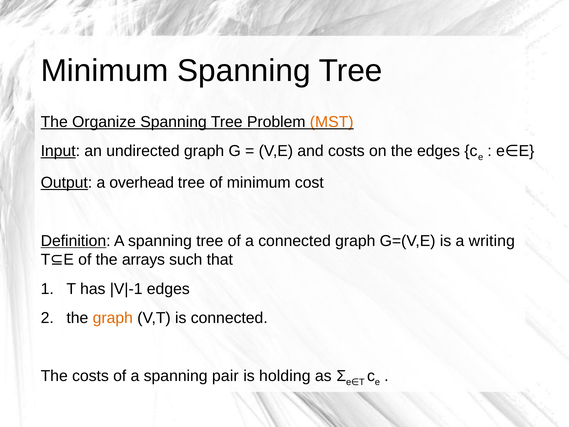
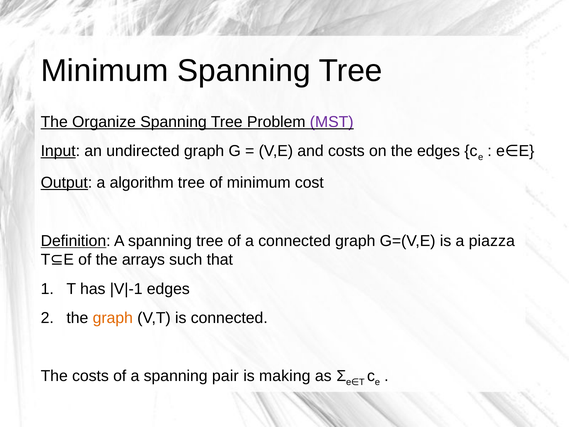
MST colour: orange -> purple (332, 122)
overhead: overhead -> algorithm (142, 183)
writing: writing -> piazza (492, 241)
holding: holding -> making (285, 376)
